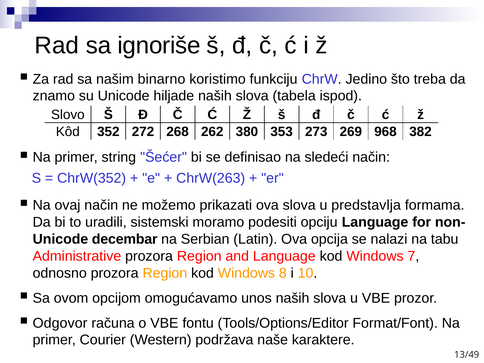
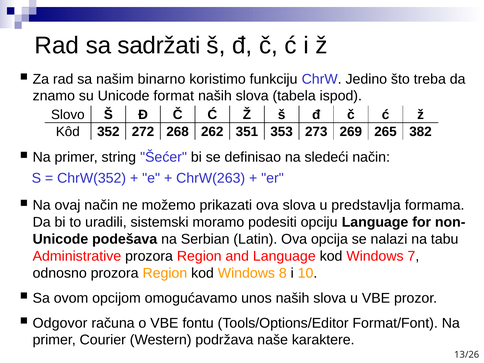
ignoriše: ignoriše -> sadržati (159, 46)
hiljade: hiljade -> format (174, 96)
380: 380 -> 351 (247, 132)
968: 968 -> 265 (385, 132)
decembar: decembar -> podešava (125, 239)
13/49: 13/49 -> 13/26 (467, 355)
